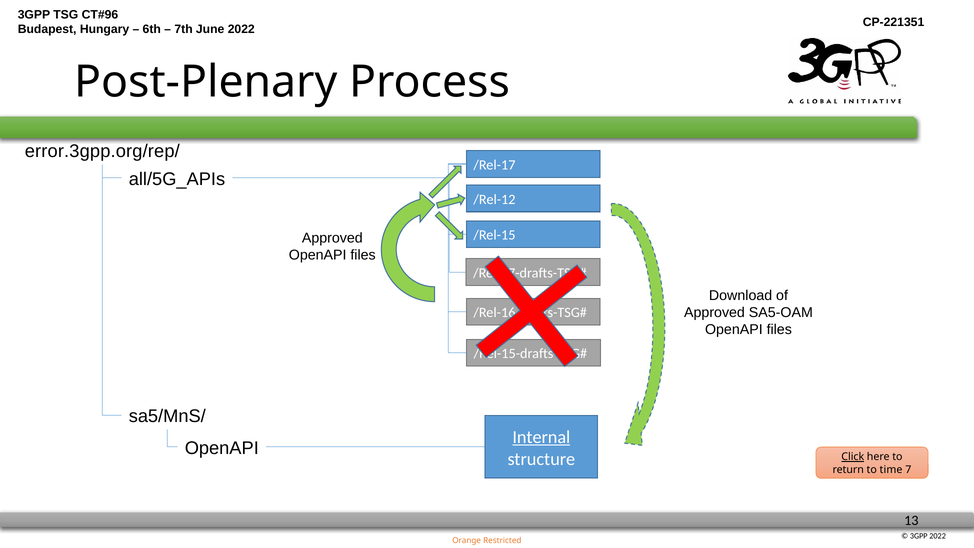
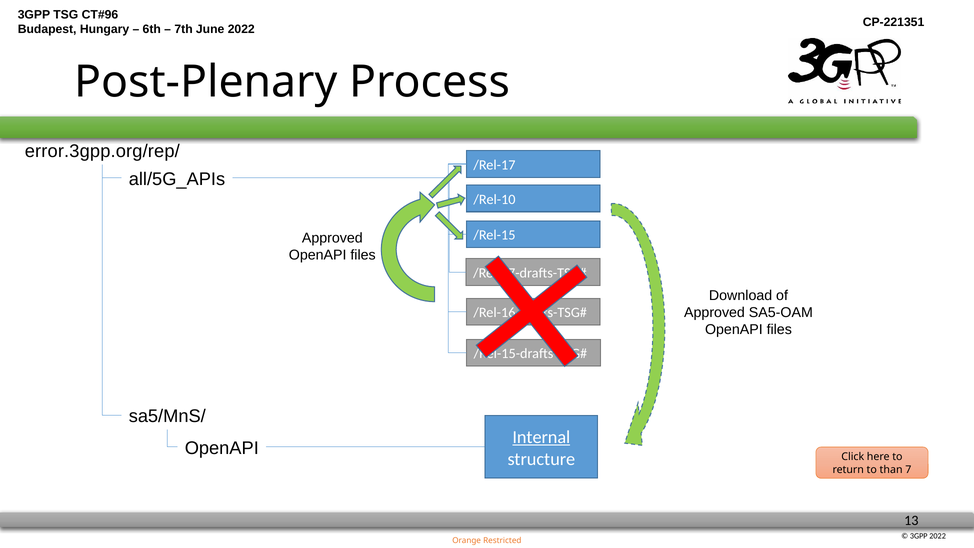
/Rel-12: /Rel-12 -> /Rel-10 (494, 199)
Click underline: present -> none (853, 457)
time: time -> than (891, 470)
